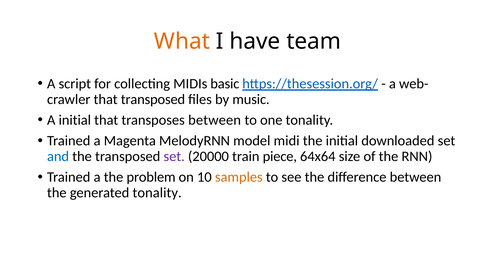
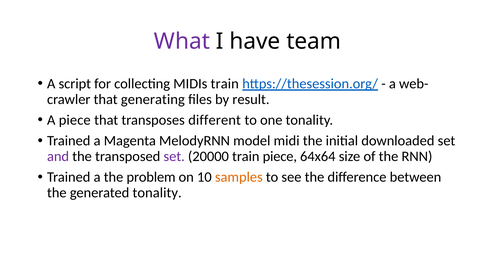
What colour: orange -> purple (182, 42)
MIDIs basic: basic -> train (225, 84)
that transposed: transposed -> generating (153, 100)
music: music -> result (251, 100)
A initial: initial -> piece (75, 120)
transposes between: between -> different (215, 120)
and colour: blue -> purple (58, 157)
